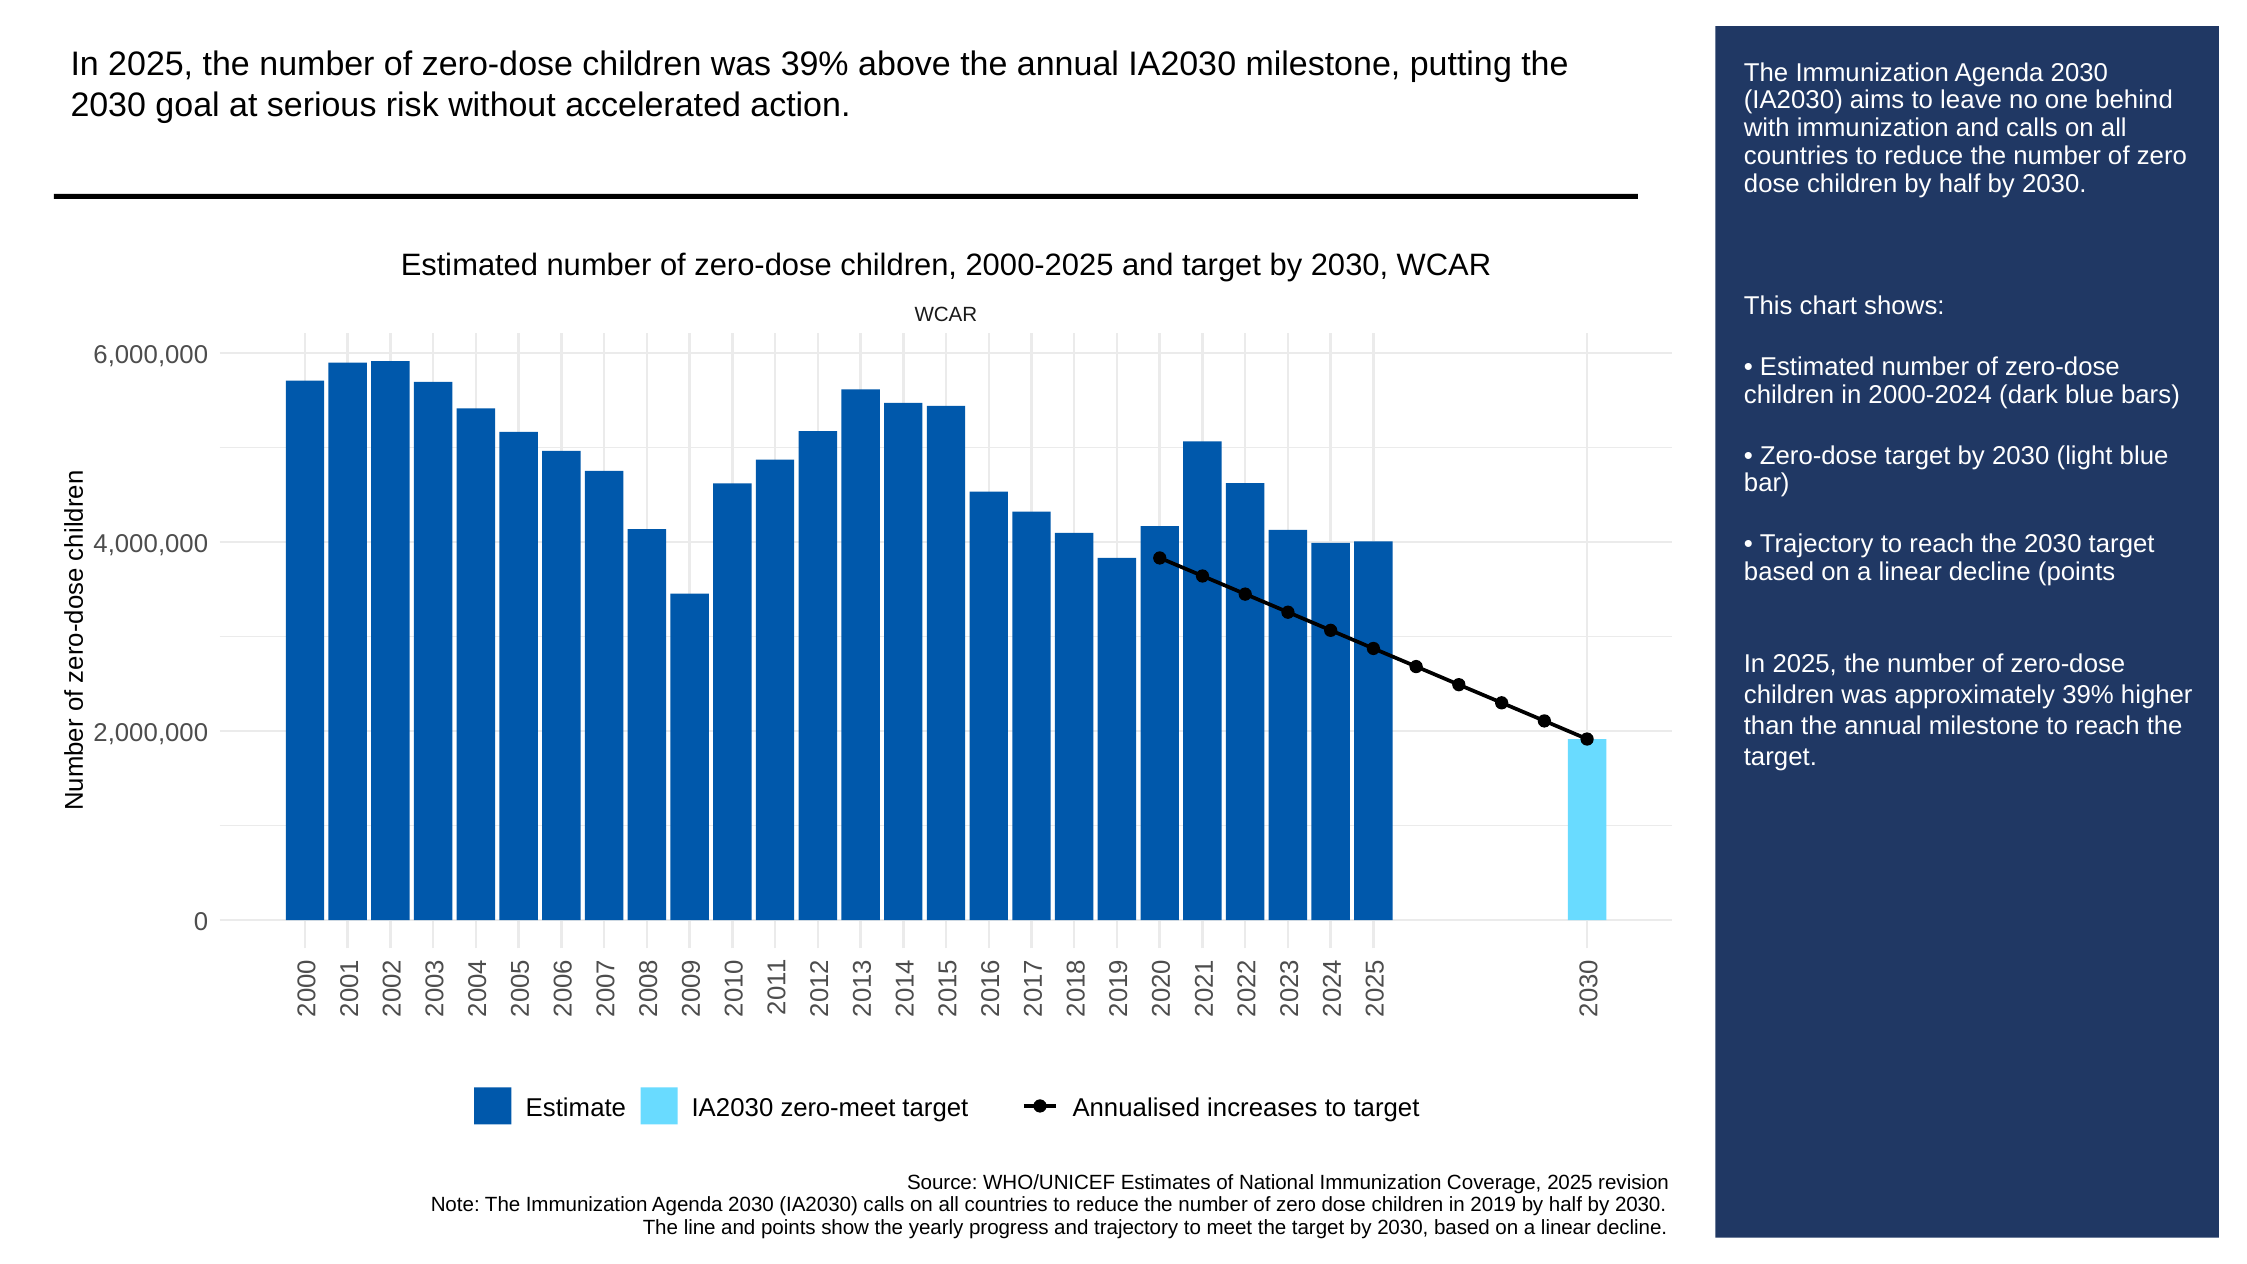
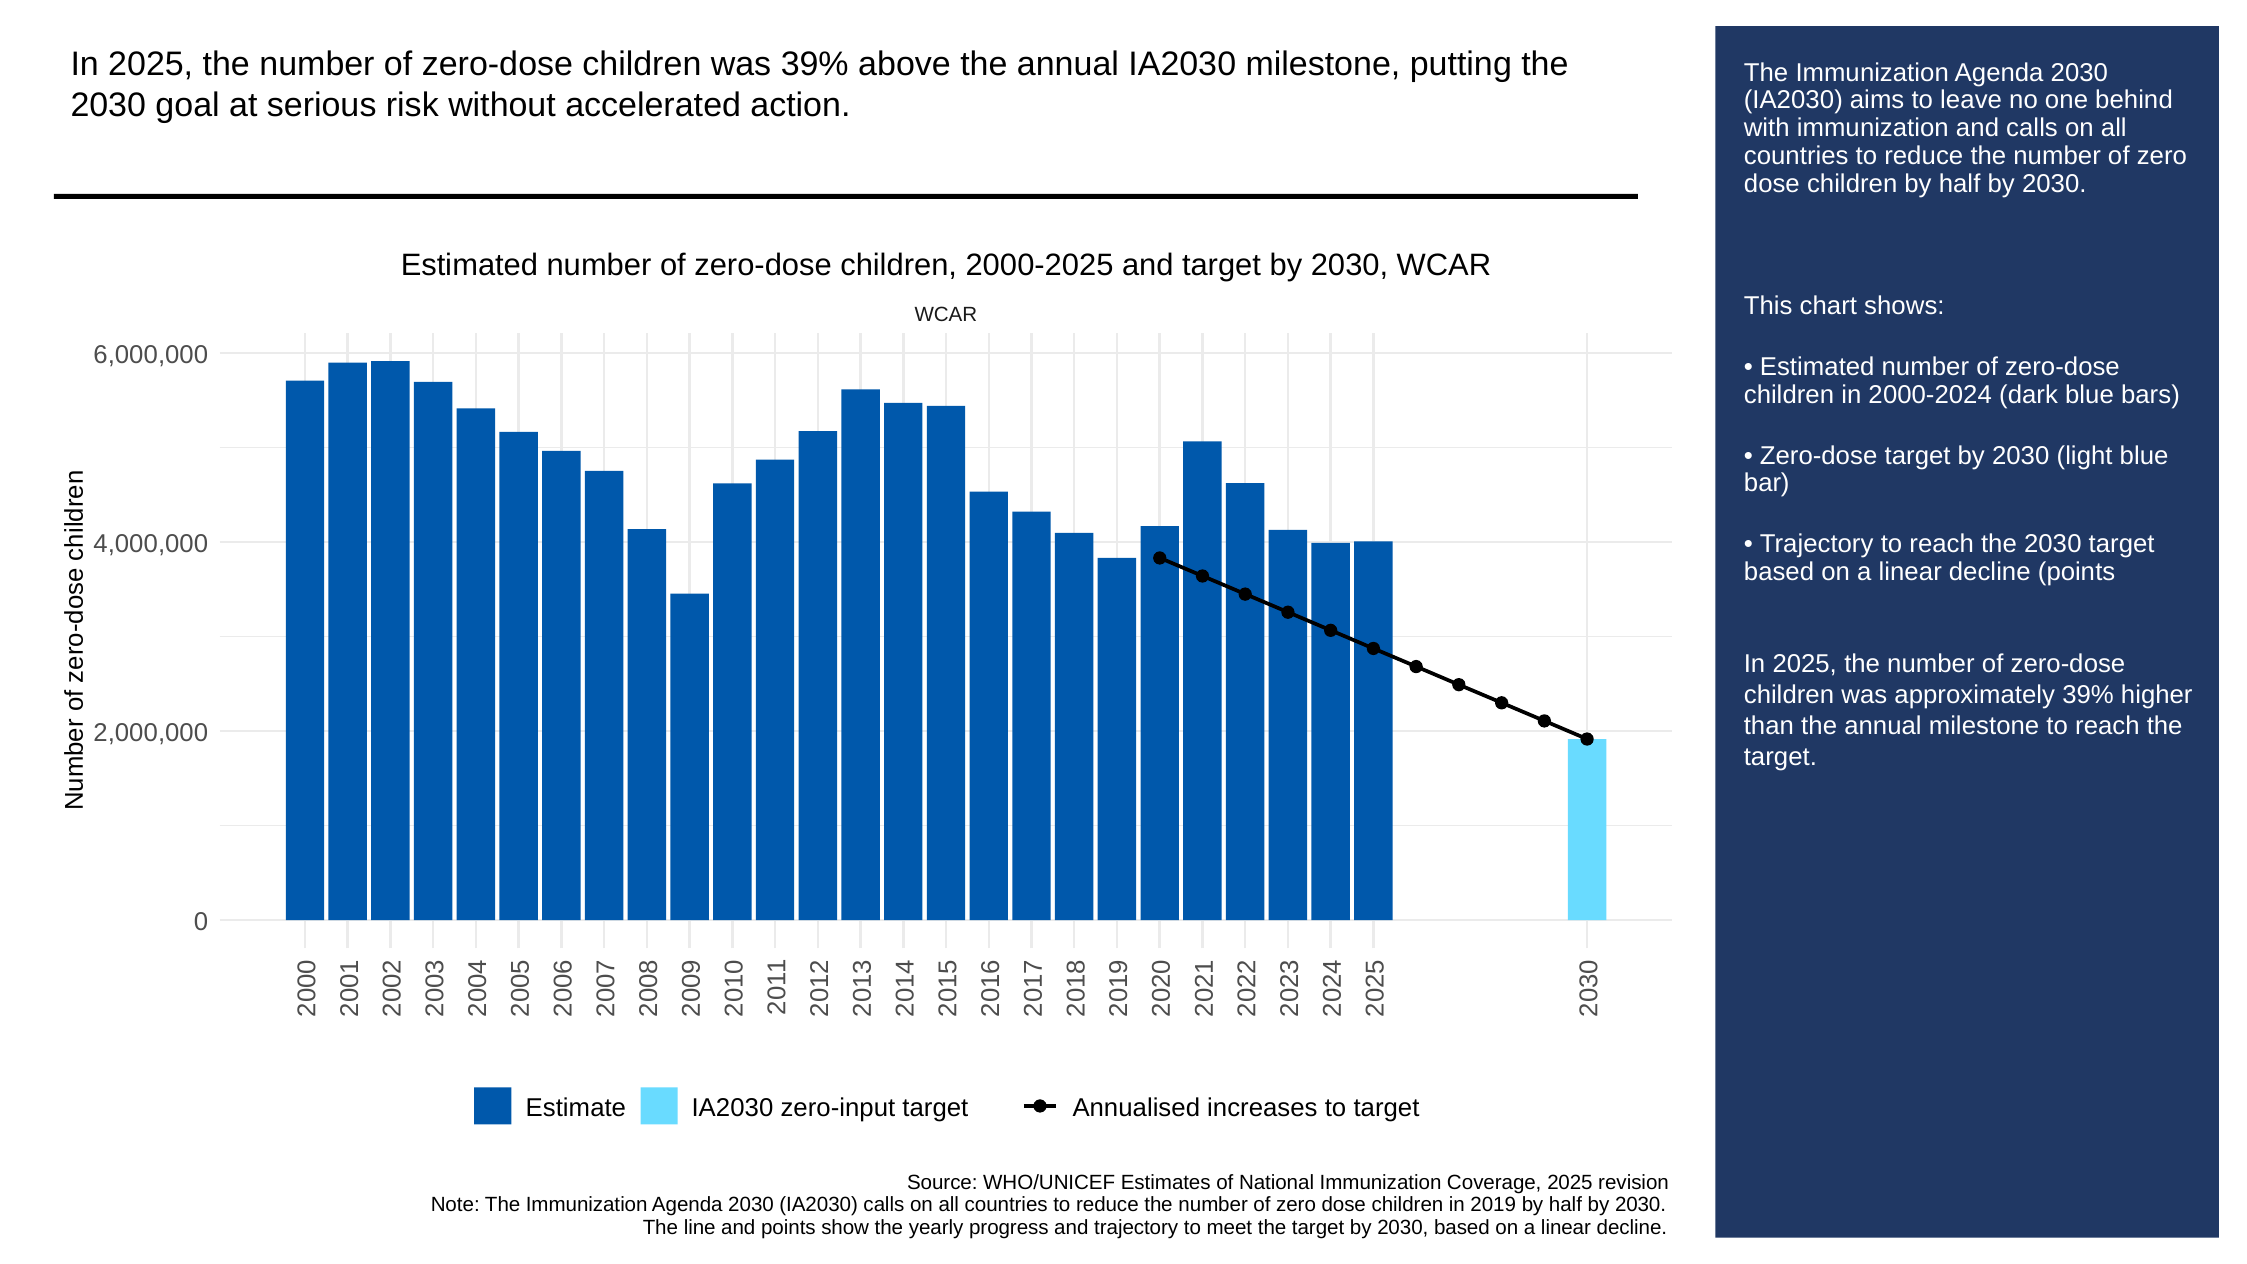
zero-meet: zero-meet -> zero-input (838, 1108)
